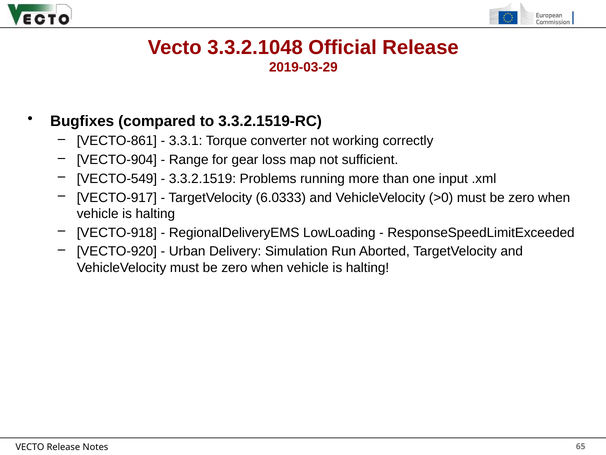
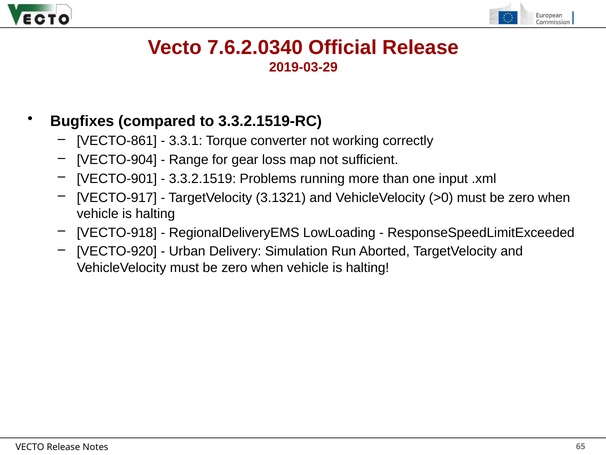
3.3.2.1048: 3.3.2.1048 -> 7.6.2.0340 (255, 47)
VECTO-549: VECTO-549 -> VECTO-901 (117, 179)
6.0333: 6.0333 -> 3.1321 (281, 197)
